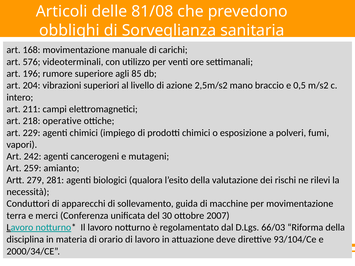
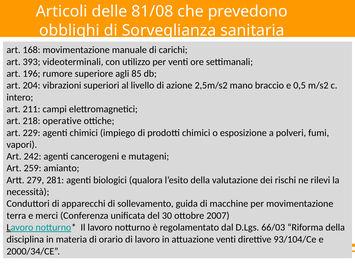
576: 576 -> 393 (32, 62)
attuazione deve: deve -> venti (226, 240)
